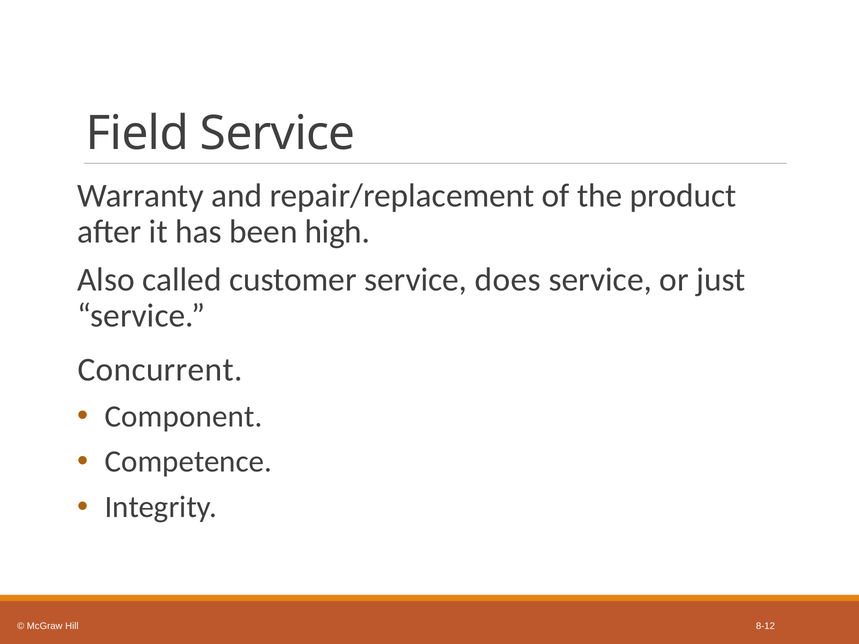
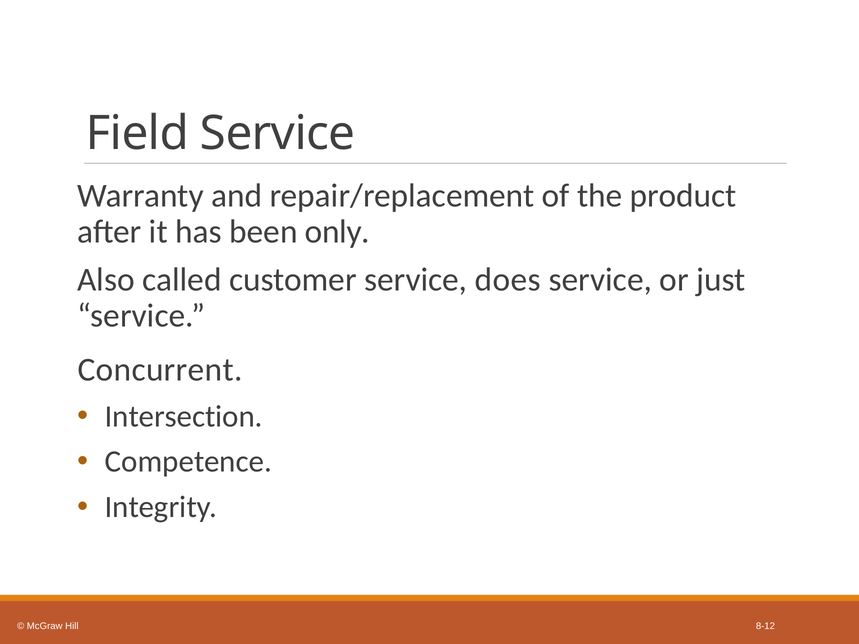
high: high -> only (337, 232)
Component: Component -> Intersection (184, 416)
